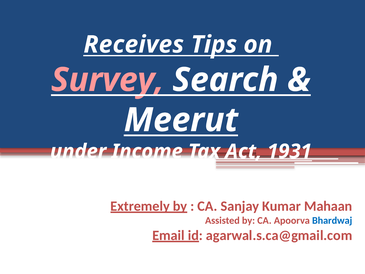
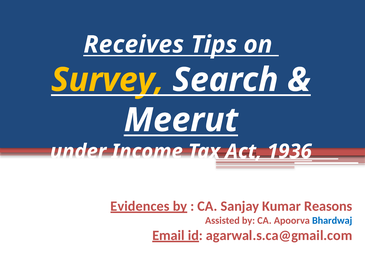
Survey colour: pink -> yellow (108, 80)
1931: 1931 -> 1936 (289, 151)
Extremely: Extremely -> Evidences (140, 206)
Mahaan: Mahaan -> Reasons (328, 206)
